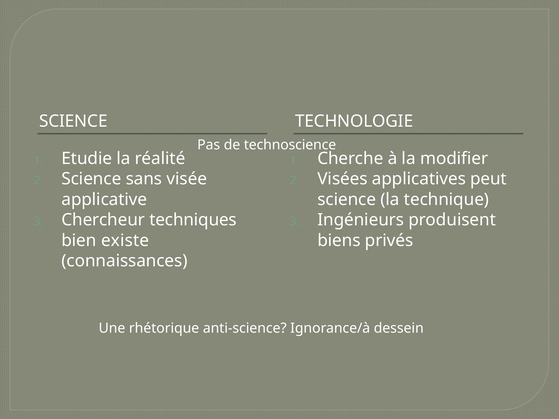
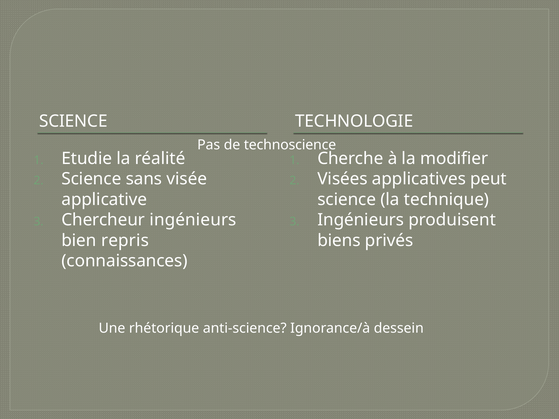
Chercheur techniques: techniques -> ingénieurs (193, 220)
existe: existe -> repris (125, 241)
